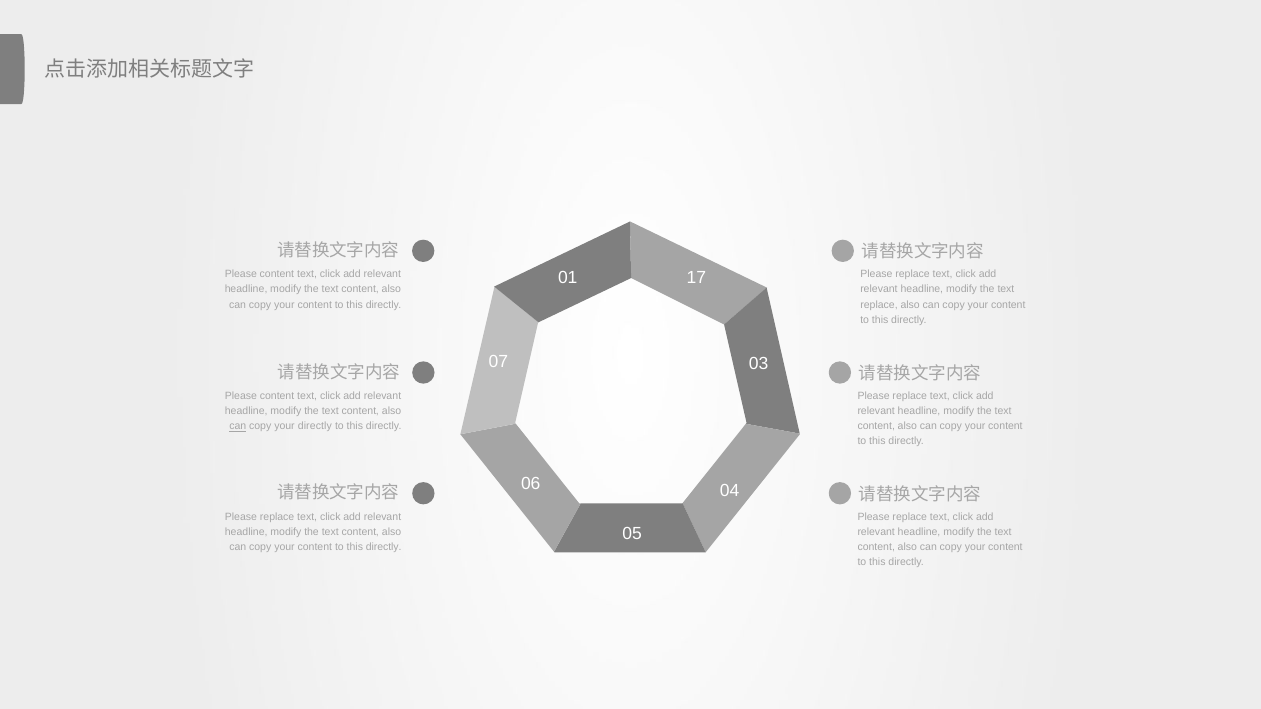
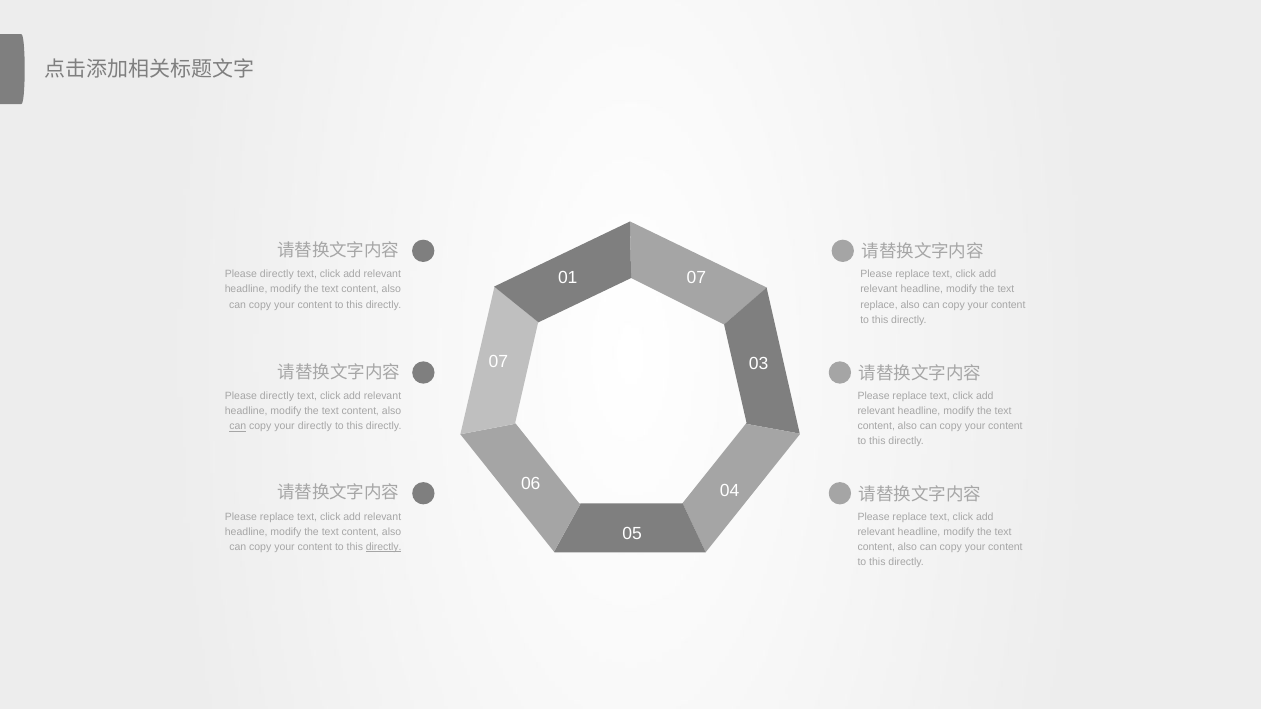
content: content -> directly (277, 275)
01 17: 17 -> 07 (696, 278)
content: content -> directly (277, 396)
directly underline: none -> present (384, 547)
